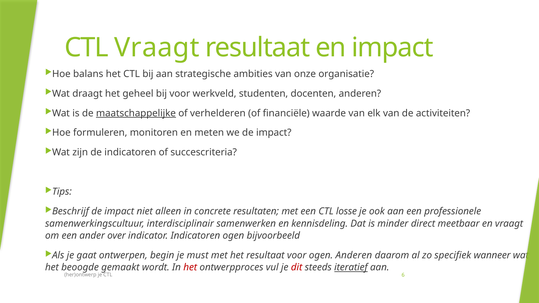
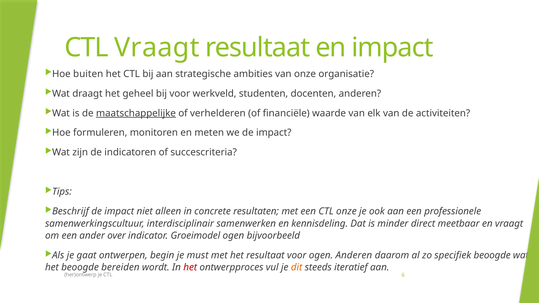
balans: balans -> buiten (88, 74)
CTL losse: losse -> onze (346, 211)
indicator Indicatoren: Indicatoren -> Groeimodel (195, 236)
specifiek wanneer: wanneer -> beoogde (492, 255)
gemaakt: gemaakt -> bereiden (120, 268)
dit colour: red -> orange (297, 268)
iteratief underline: present -> none (351, 268)
